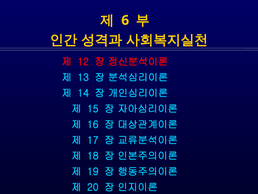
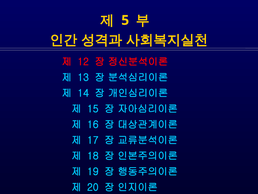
6: 6 -> 5 (125, 20)
